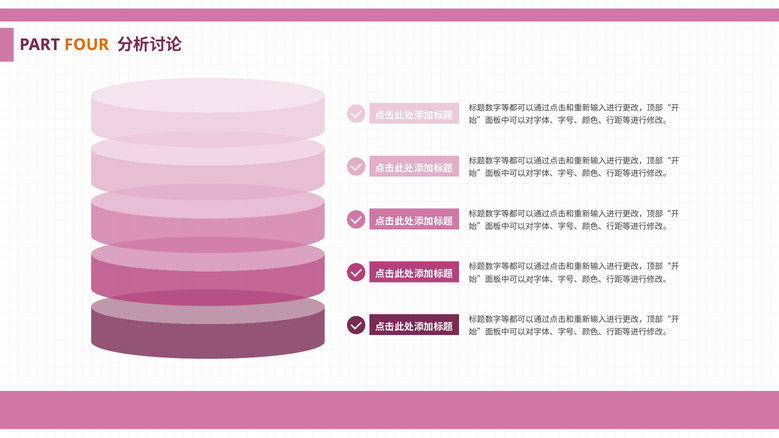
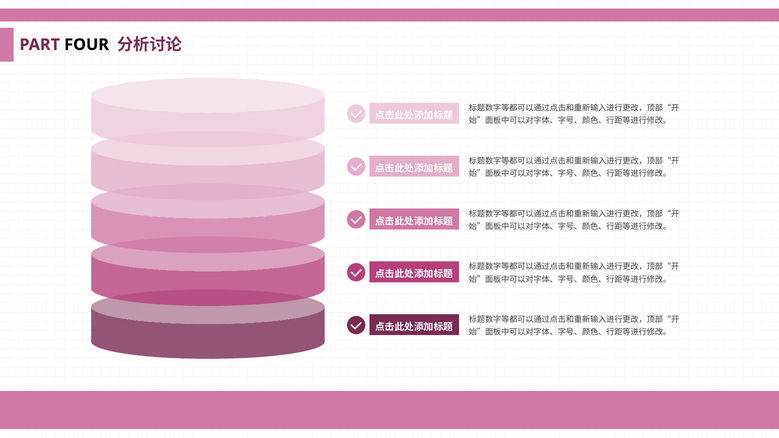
FOUR colour: orange -> black (87, 45)
